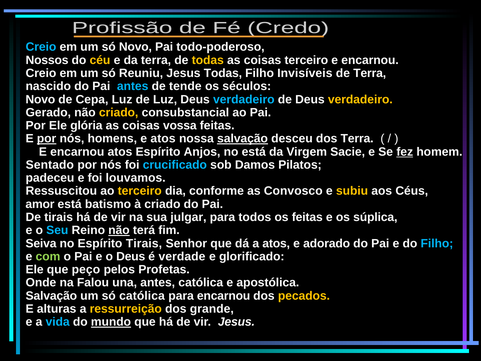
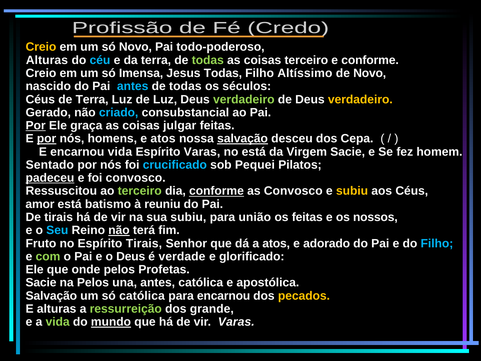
Creio colour: light blue -> yellow (41, 47)
Nossos: Nossos -> Alturas (47, 60)
céu colour: yellow -> light blue (100, 60)
todas colour: yellow -> light green (208, 60)
encarnou: encarnou -> conforme (370, 60)
Reuniu: Reuniu -> Imensa (141, 73)
Invisíveis: Invisíveis -> Altíssimo (305, 73)
de Terra: Terra -> Novo (370, 73)
tende: tende -> todas (185, 86)
Novo: Novo -> Céus (40, 99)
de Cepa: Cepa -> Terra (92, 99)
verdadeiro colour: light blue -> light green (244, 99)
criado colour: yellow -> light blue (119, 112)
Por underline: none -> present (36, 125)
glória: glória -> graça (86, 125)
vossa: vossa -> julgar (180, 125)
dos Terra: Terra -> Cepa (357, 139)
encarnou atos: atos -> vida (120, 152)
Espírito Anjos: Anjos -> Varas (202, 152)
fez underline: present -> none (405, 152)
Damos: Damos -> Pequei (255, 165)
padeceu underline: none -> present (50, 178)
foi louvamos: louvamos -> convosco (136, 178)
terceiro colour: yellow -> light green (140, 191)
conforme underline: none -> present (216, 191)
à criado: criado -> reuniu (162, 204)
sua julgar: julgar -> subiu (188, 217)
todos: todos -> união (255, 217)
súplica: súplica -> nossos (375, 217)
Seiva: Seiva -> Fruto (41, 243)
peço: peço -> onde (86, 269)
Onde: Onde -> Sacie (41, 282)
na Falou: Falou -> Pelos (93, 282)
ressurreição colour: yellow -> light green (126, 309)
vida colour: light blue -> light green (58, 322)
vir Jesus: Jesus -> Varas (236, 322)
